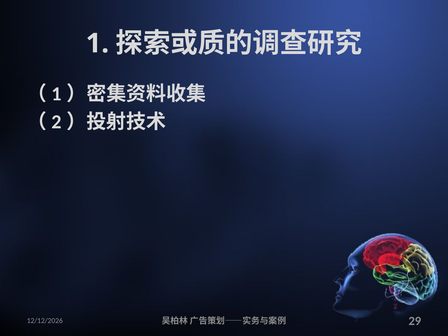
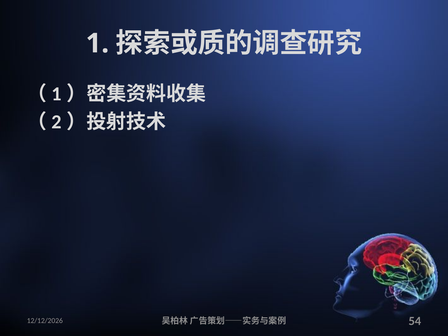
29: 29 -> 54 (415, 321)
